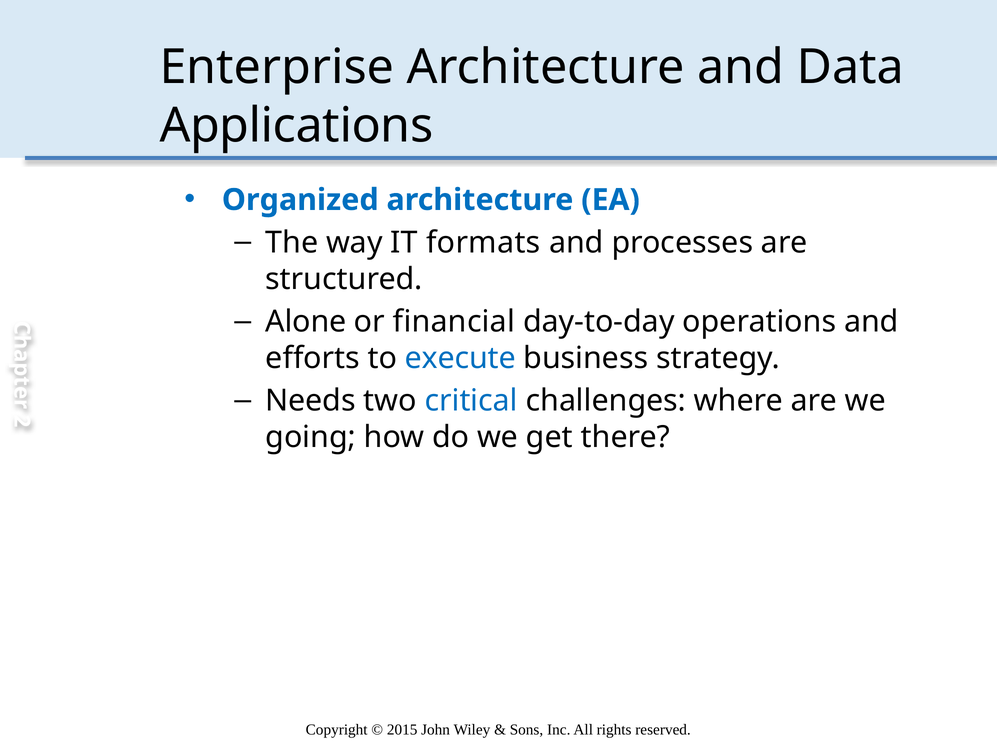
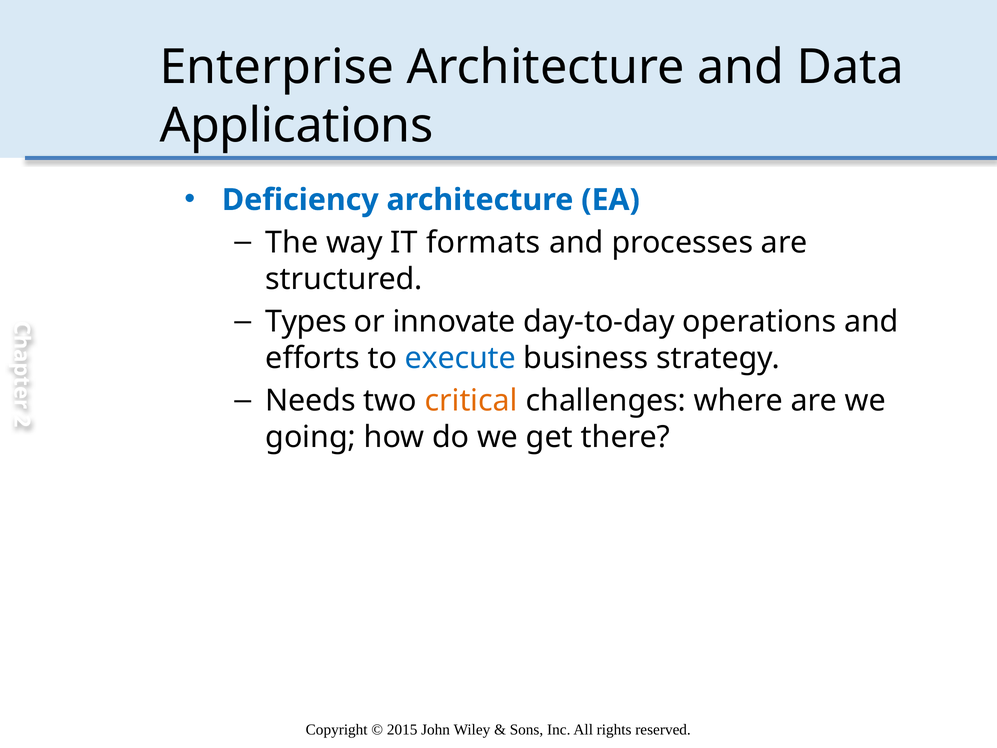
Organized: Organized -> Deficiency (300, 200)
Alone: Alone -> Types (306, 322)
financial: financial -> innovate (454, 322)
critical colour: blue -> orange (471, 401)
